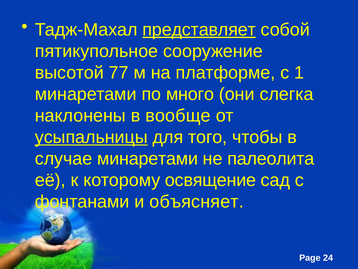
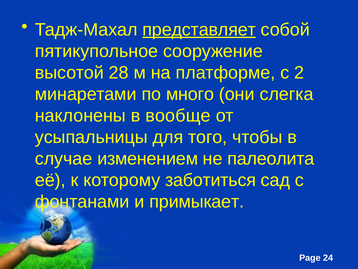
77: 77 -> 28 (119, 73)
1: 1 -> 2 (299, 73)
усыпальницы underline: present -> none (91, 137)
случае минаретами: минаретами -> изменением (148, 158)
освящение: освящение -> заботиться (211, 180)
объясняет: объясняет -> примыкает (197, 201)
